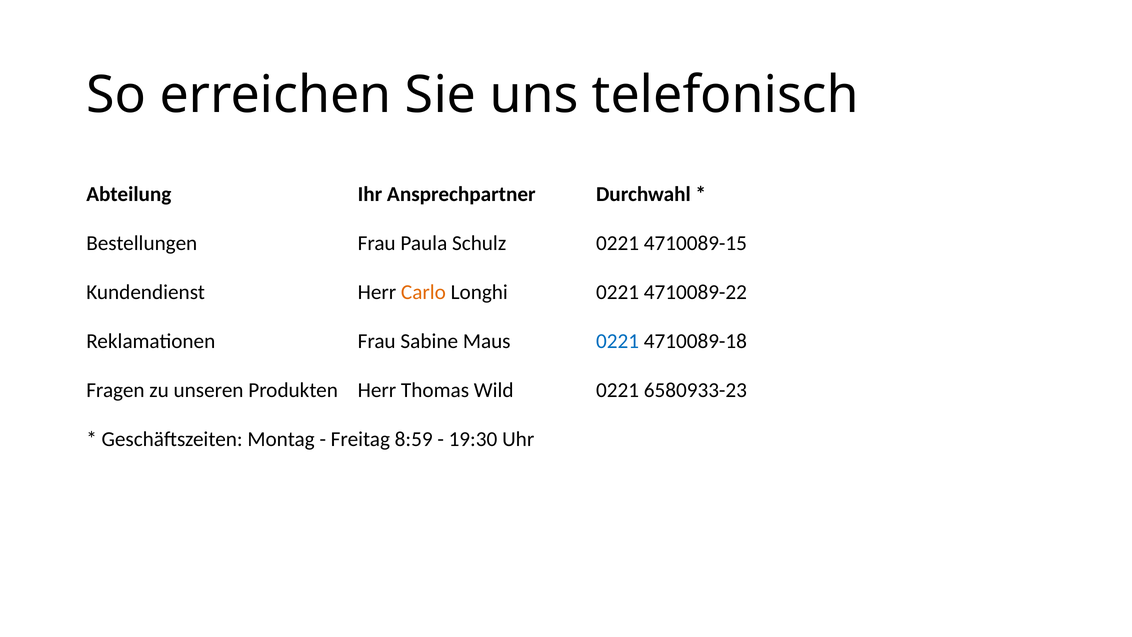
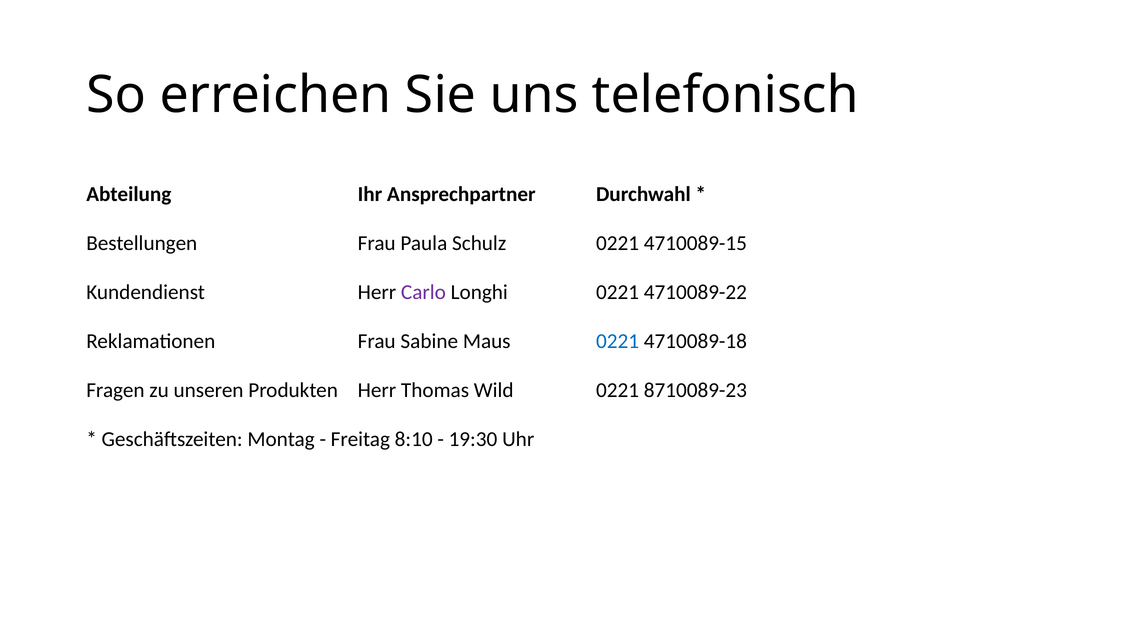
Carlo colour: orange -> purple (423, 292)
6580933-23: 6580933-23 -> 8710089-23 (695, 390)
8:59: 8:59 -> 8:10 (414, 439)
